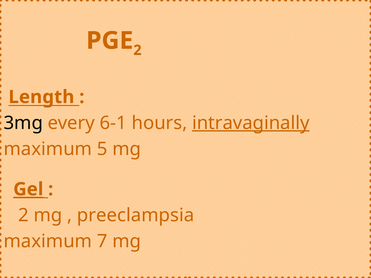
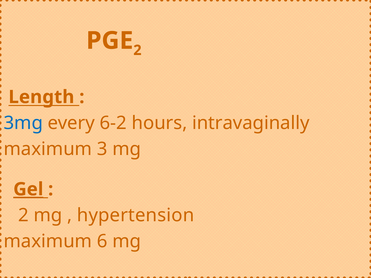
3mg colour: black -> blue (23, 123)
6-1: 6-1 -> 6-2 (113, 123)
intravaginally underline: present -> none (251, 123)
5: 5 -> 3 (102, 149)
preeclampsia: preeclampsia -> hypertension (136, 215)
7: 7 -> 6 (102, 241)
